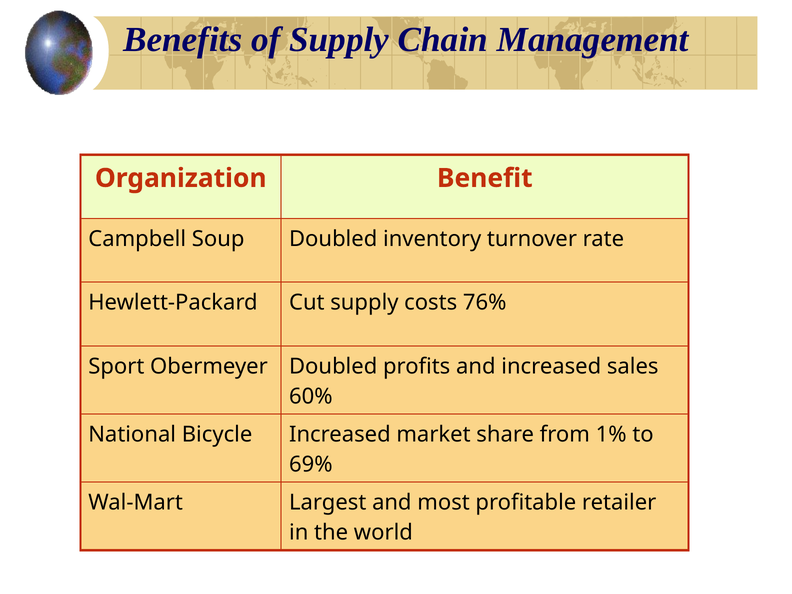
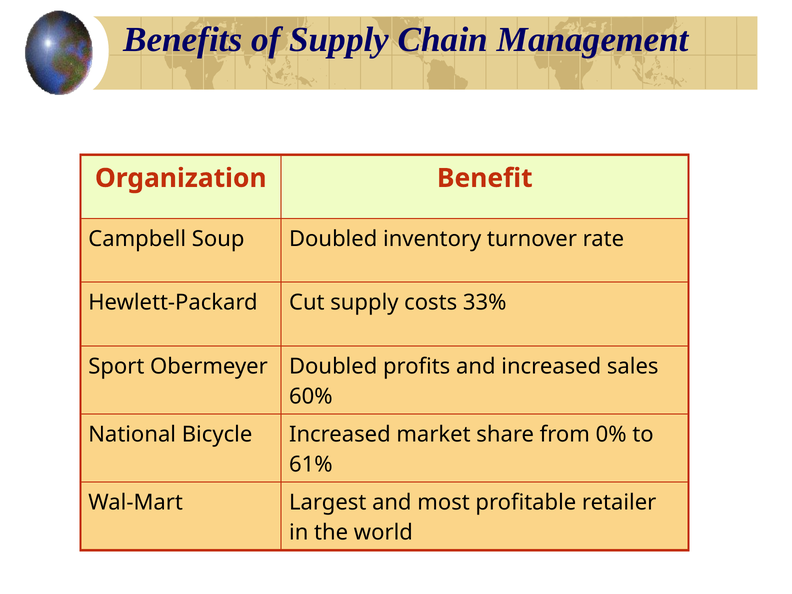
76%: 76% -> 33% (485, 302)
1%: 1% -> 0% (611, 434)
69%: 69% -> 61% (311, 464)
